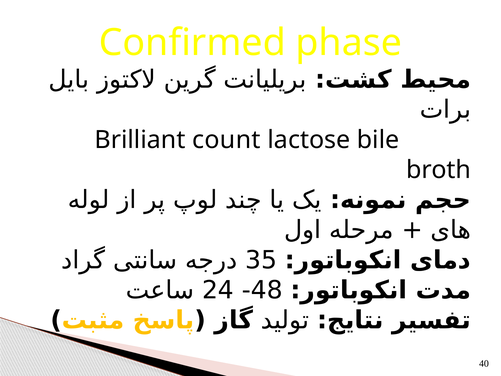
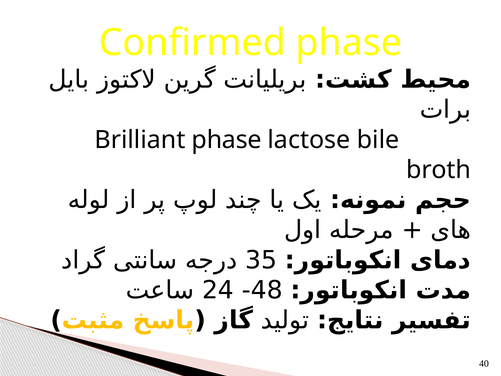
Brilliant count: count -> phase (227, 140)
